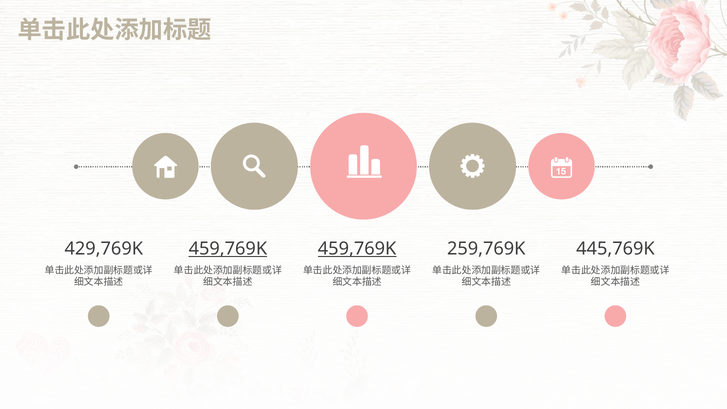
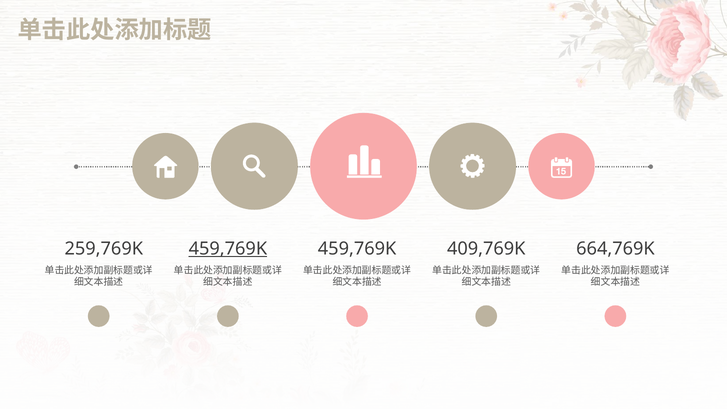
429,769K: 429,769K -> 259,769K (104, 248)
459,769K underline: present -> none (357, 248)
259,769K: 259,769K -> 409,769K (486, 248)
445,769K: 445,769K -> 664,769K (615, 248)
